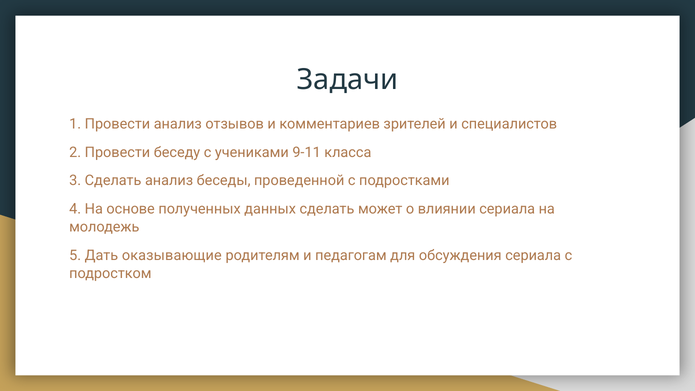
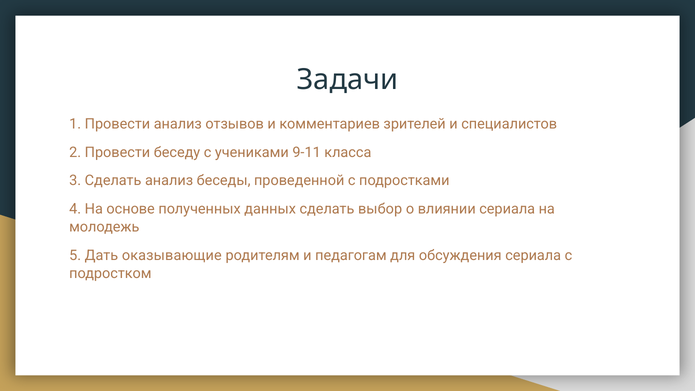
может: может -> выбор (380, 209)
